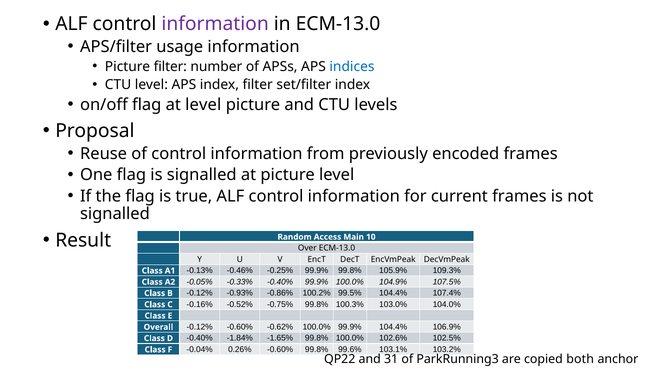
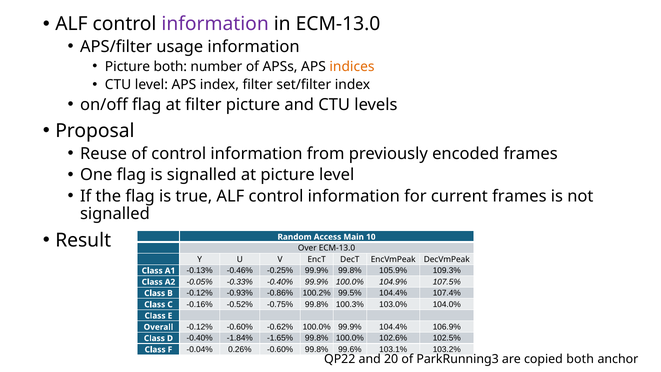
Picture filter: filter -> both (170, 66)
indices colour: blue -> orange (352, 66)
at level: level -> filter (203, 105)
31: 31 -> 20 (391, 359)
